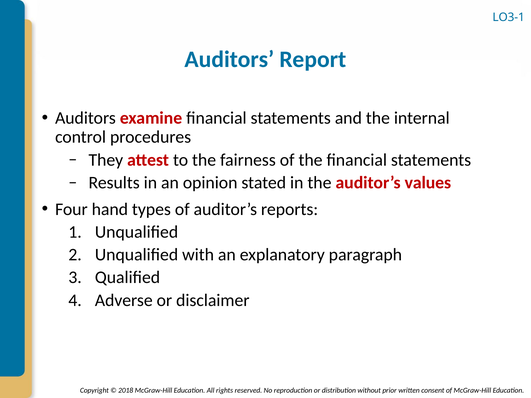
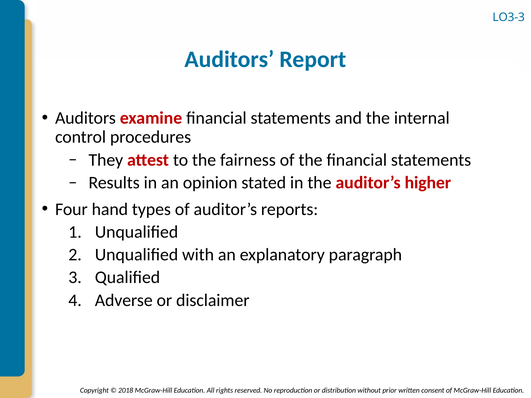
LO3-1: LO3-1 -> LO3-3 (509, 17)
values: values -> higher (428, 183)
